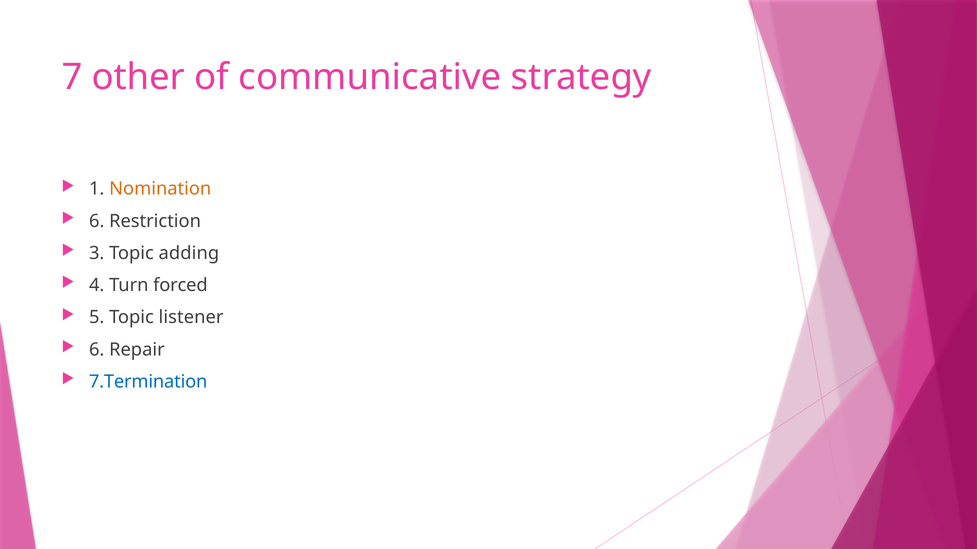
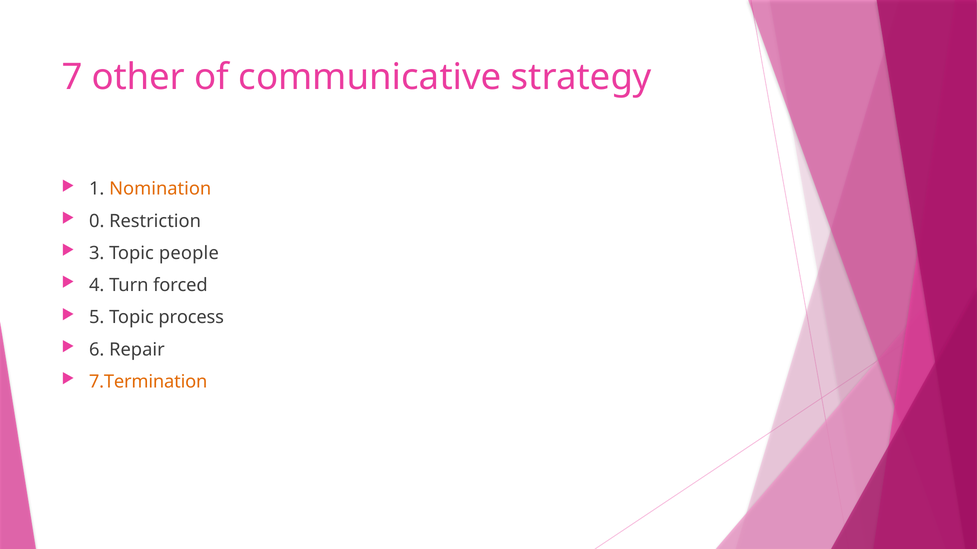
6: 6 -> 0 (97, 221)
adding: adding -> people (189, 253)
listener: listener -> process (191, 318)
7.Termination colour: blue -> orange (148, 382)
